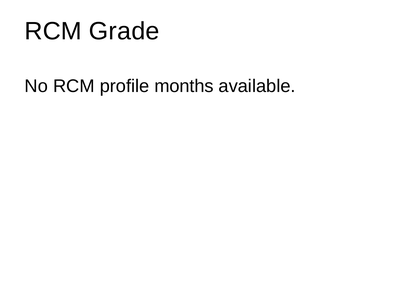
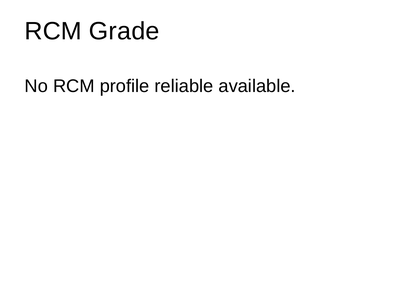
months: months -> reliable (184, 86)
